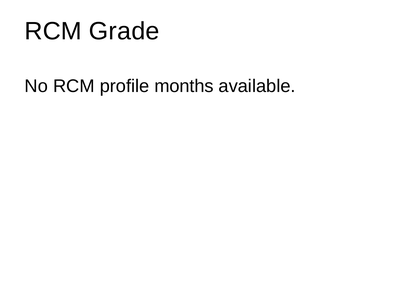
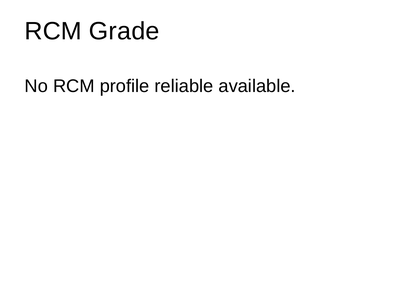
months: months -> reliable (184, 86)
